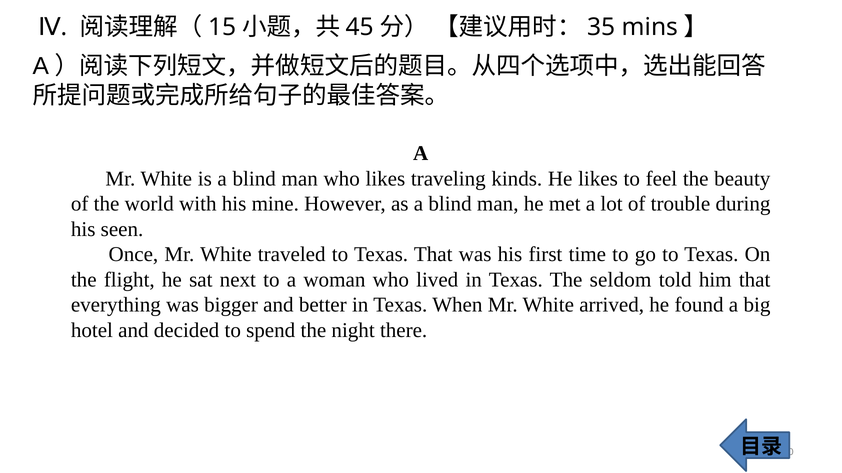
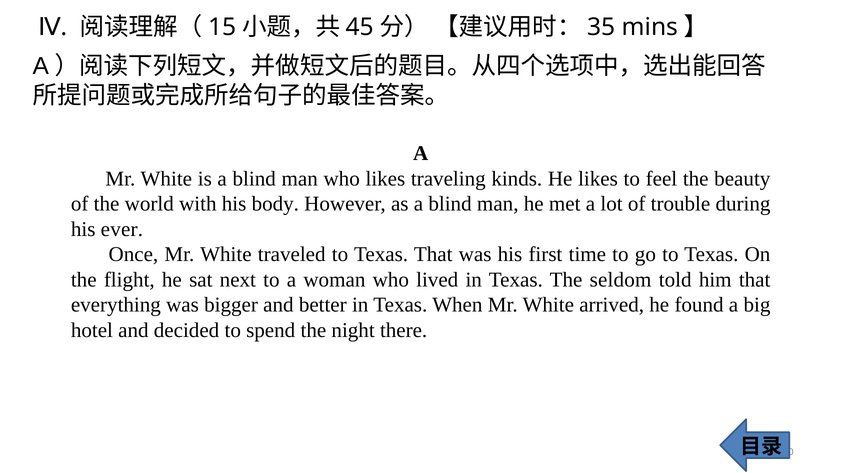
mine: mine -> body (275, 204)
seen: seen -> ever (122, 230)
